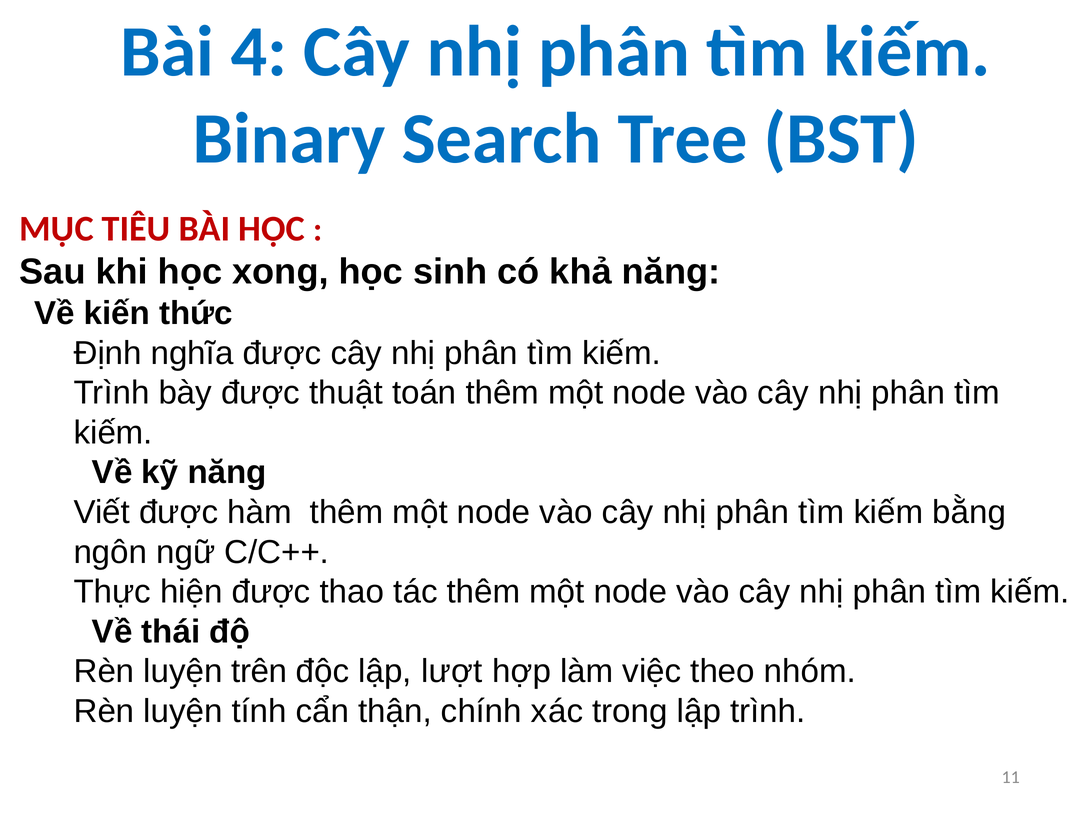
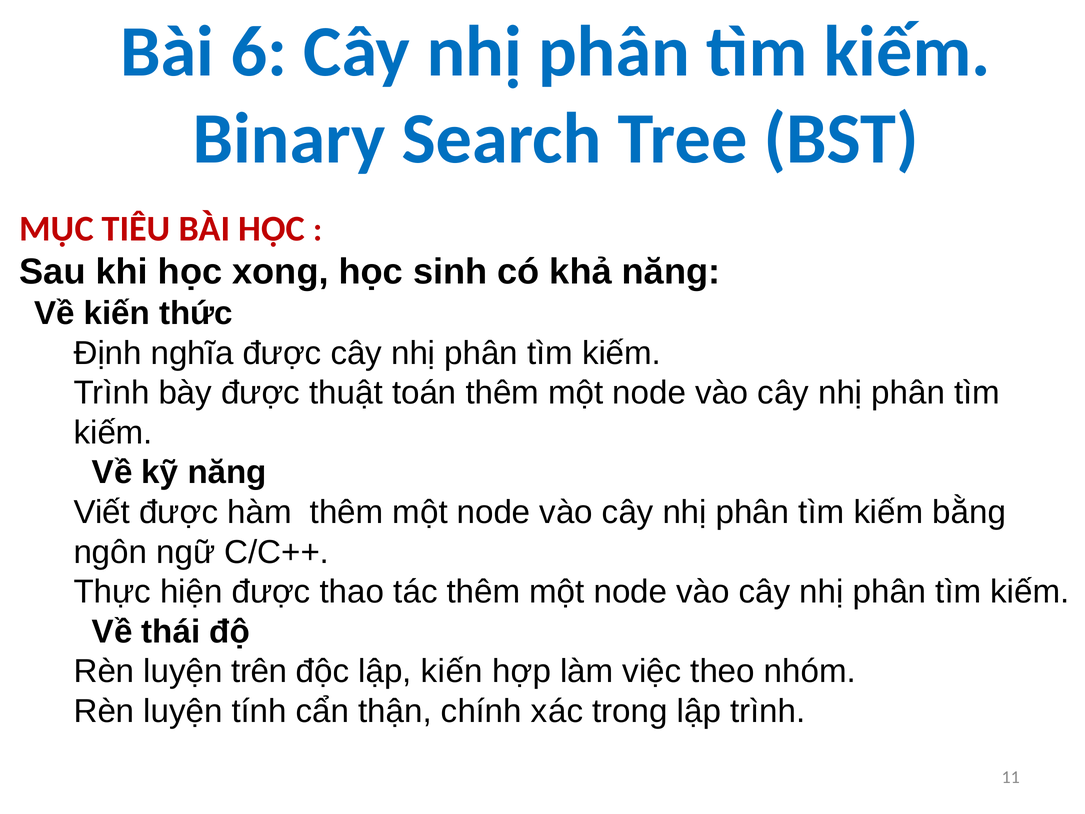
4: 4 -> 6 (259, 52)
lập lượt: lượt -> kiến (452, 671)
